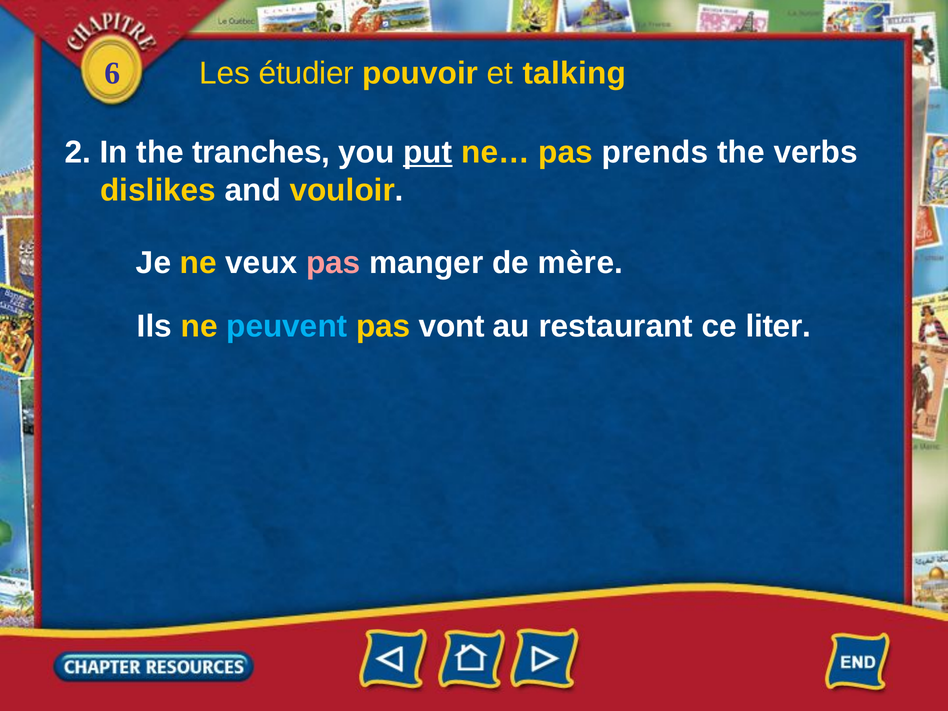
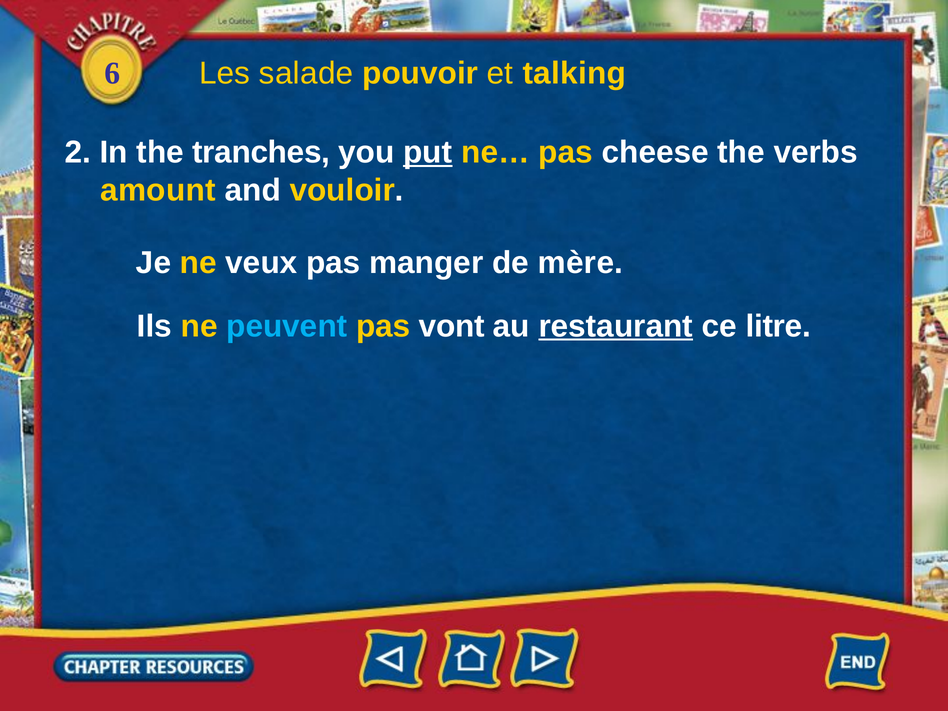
étudier: étudier -> salade (306, 73)
prends: prends -> cheese (655, 152)
dislikes: dislikes -> amount (158, 190)
pas colour: pink -> white (333, 263)
restaurant underline: none -> present (616, 326)
liter: liter -> litre (778, 326)
